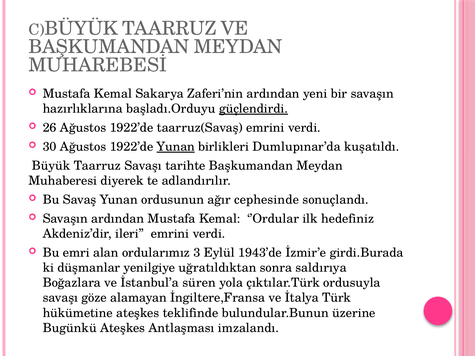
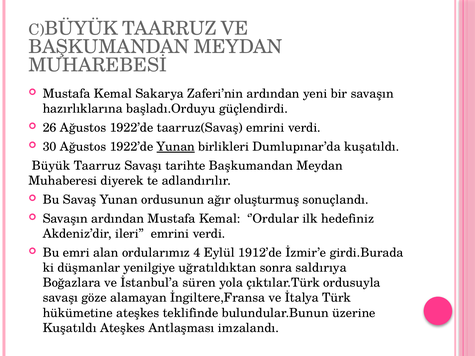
güçlendirdi underline: present -> none (254, 109)
cephesinde: cephesinde -> oluşturmuş (267, 200)
3: 3 -> 4 (197, 253)
1943’de: 1943’de -> 1912’de (260, 253)
Bugünkü: Bugünkü -> Kuşatıldı (70, 328)
